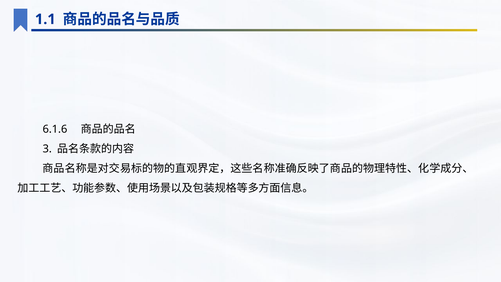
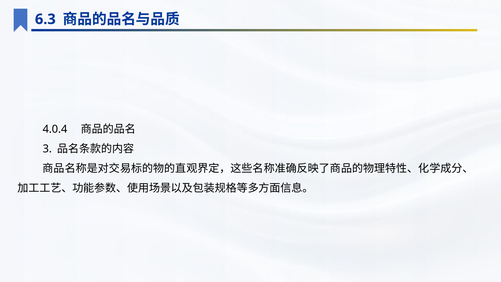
1.1: 1.1 -> 6.3 (45, 19)
6.1.6: 6.1.6 -> 4.0.4 (55, 129)
